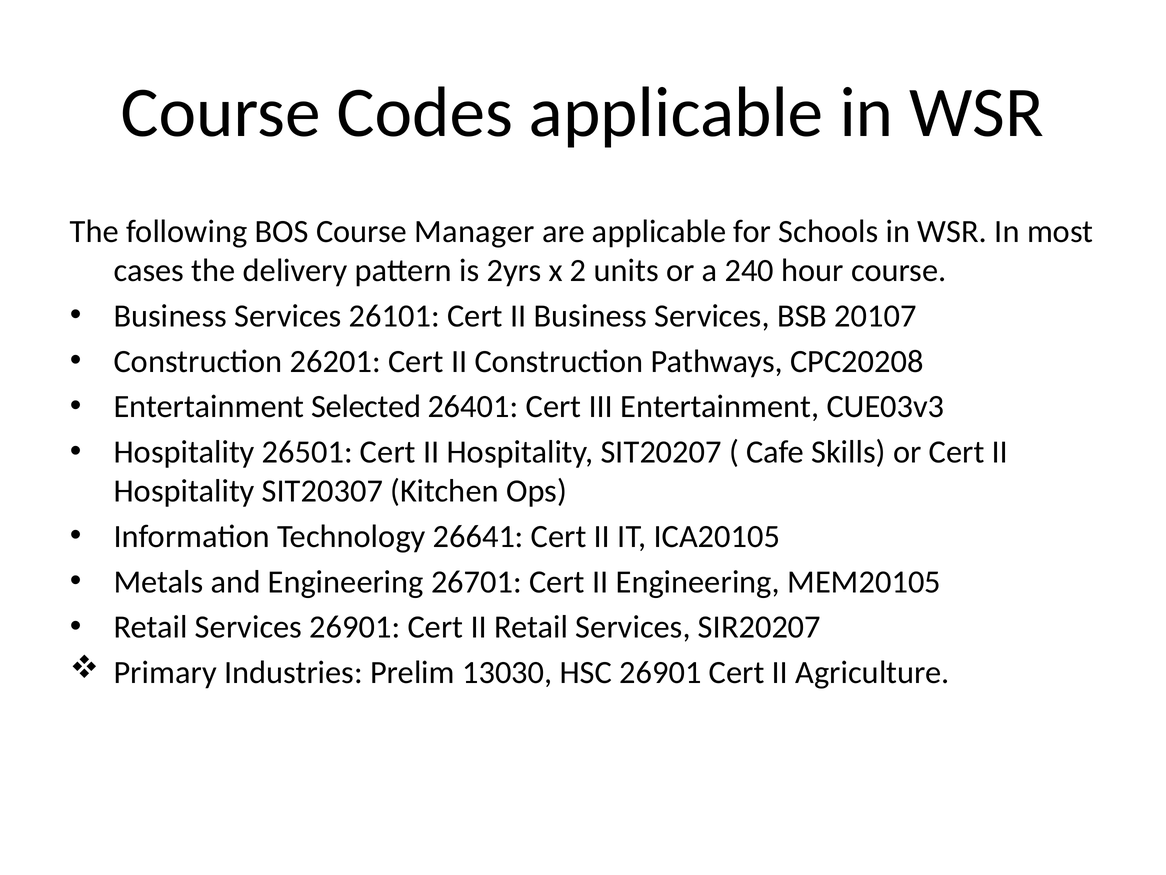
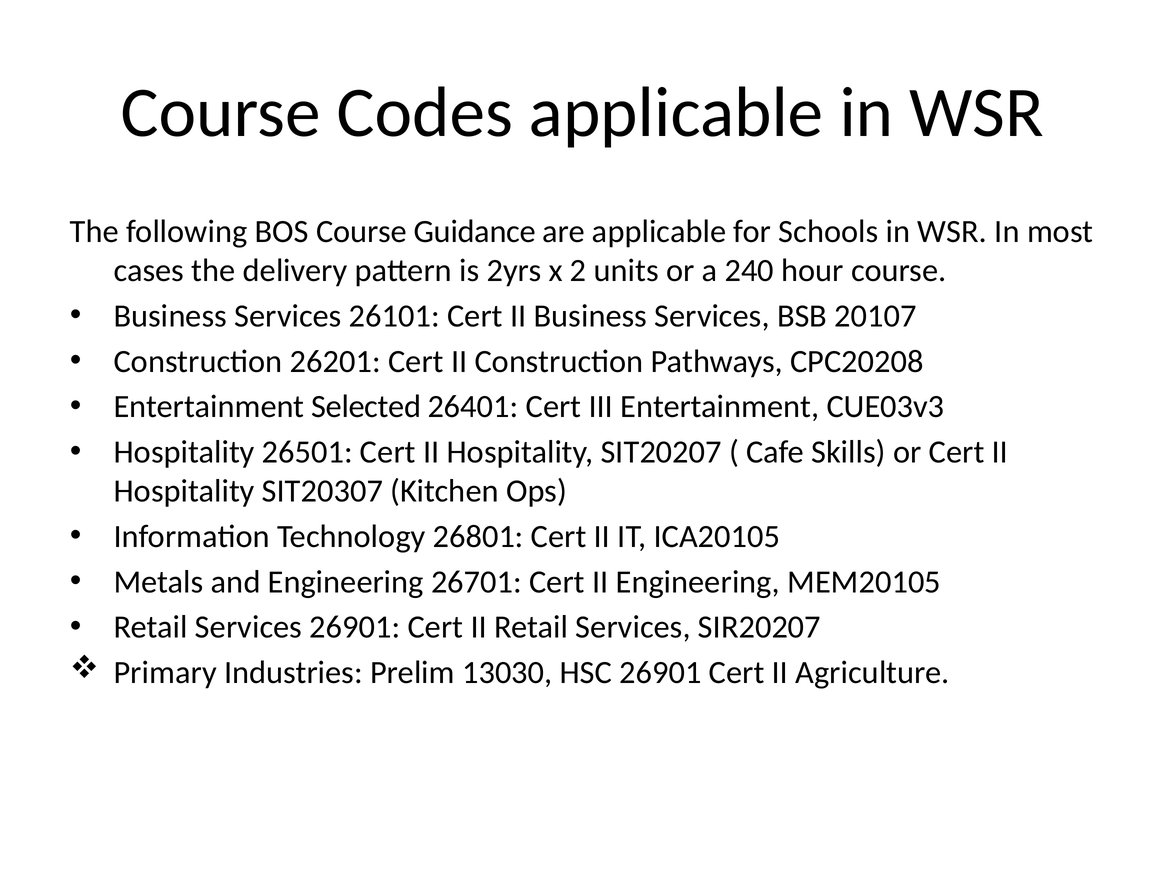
Manager: Manager -> Guidance (475, 232)
26641: 26641 -> 26801 (478, 536)
